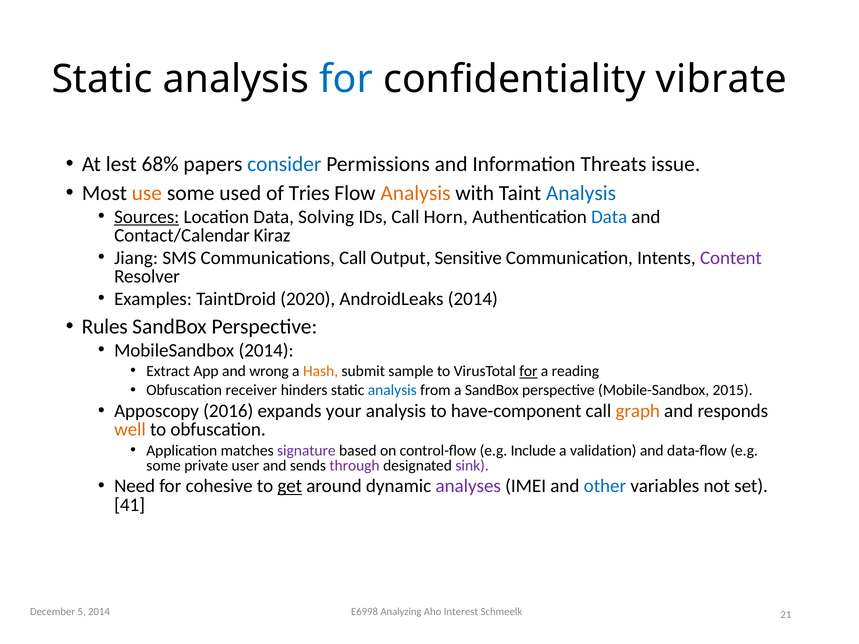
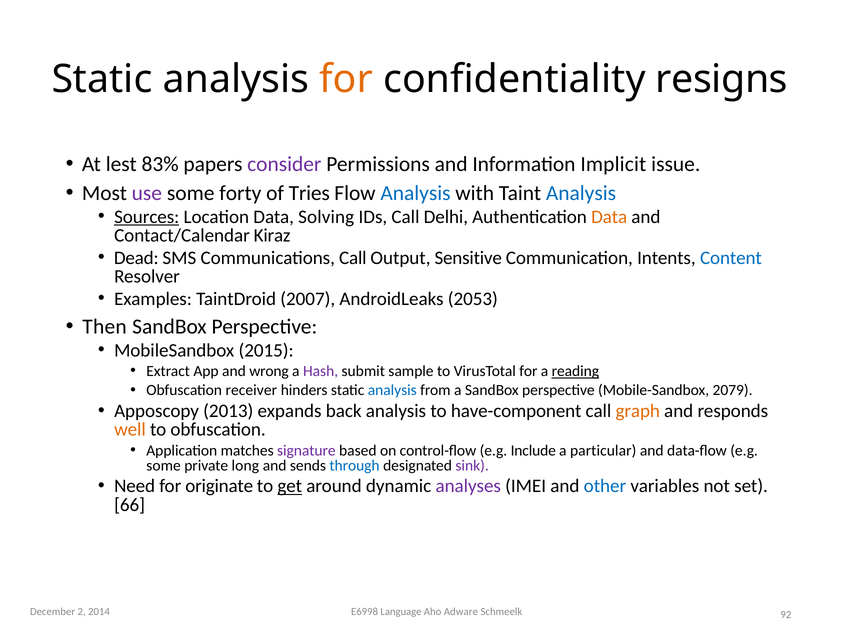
for colour: blue -> orange (346, 79)
vibrate: vibrate -> resigns (722, 79)
68%: 68% -> 83% (160, 164)
consider colour: blue -> purple (284, 164)
Threats: Threats -> Implicit (613, 164)
use colour: orange -> purple (147, 193)
used: used -> forty (240, 193)
Analysis colour: orange -> blue (416, 193)
Horn: Horn -> Delhi (446, 217)
Data colour: blue -> orange (609, 217)
Jiang: Jiang -> Dead (136, 258)
Content colour: purple -> blue (731, 258)
2020: 2020 -> 2007 (308, 299)
AndroidLeaks 2014: 2014 -> 2053 (473, 299)
Rules: Rules -> Then (105, 327)
MobileSandbox 2014: 2014 -> 2015 (266, 350)
Hash colour: orange -> purple (321, 371)
for underline: present -> none (528, 371)
reading underline: none -> present (575, 371)
2015: 2015 -> 2079 (733, 390)
2016: 2016 -> 2013 (228, 411)
your: your -> back (344, 411)
validation: validation -> particular (603, 451)
user: user -> long (245, 466)
through colour: purple -> blue (355, 466)
cohesive: cohesive -> originate (219, 486)
41: 41 -> 66 (130, 505)
5: 5 -> 2 (82, 612)
Analyzing: Analyzing -> Language (401, 612)
Interest: Interest -> Adware (461, 612)
21: 21 -> 92 (786, 615)
